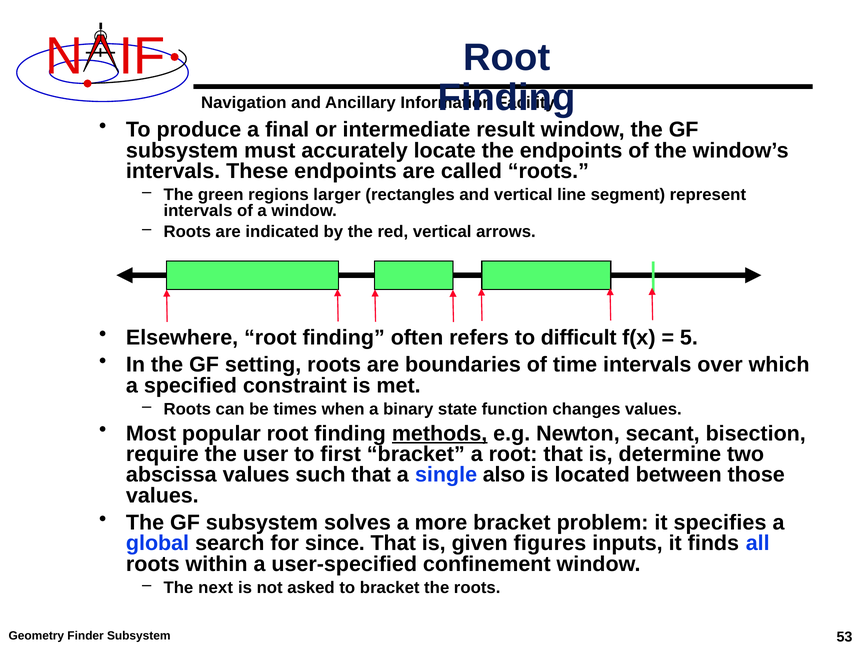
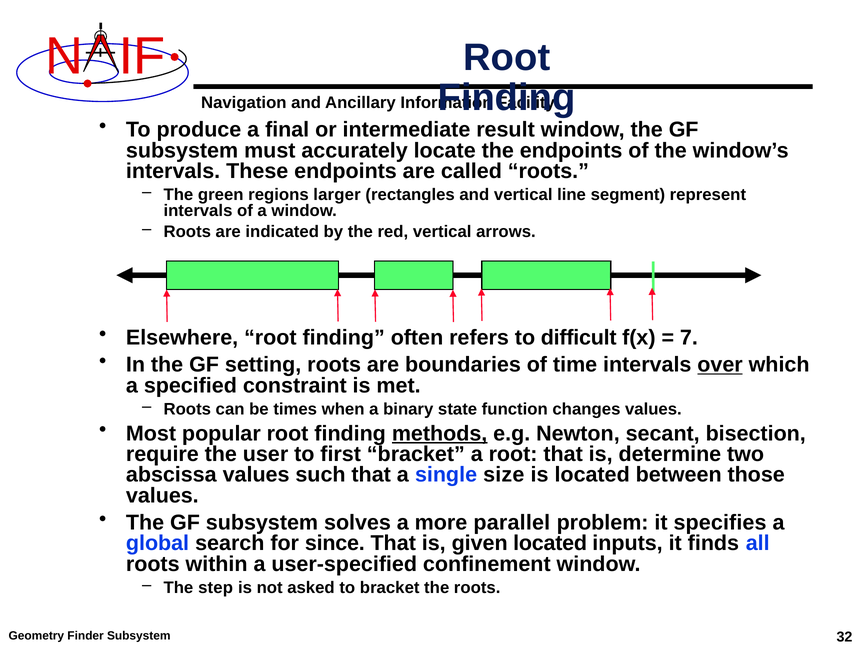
5: 5 -> 7 (689, 338)
over underline: none -> present (720, 365)
also: also -> size (504, 475)
more bracket: bracket -> parallel (512, 523)
given figures: figures -> located (550, 543)
next: next -> step (216, 588)
53: 53 -> 32 (844, 637)
